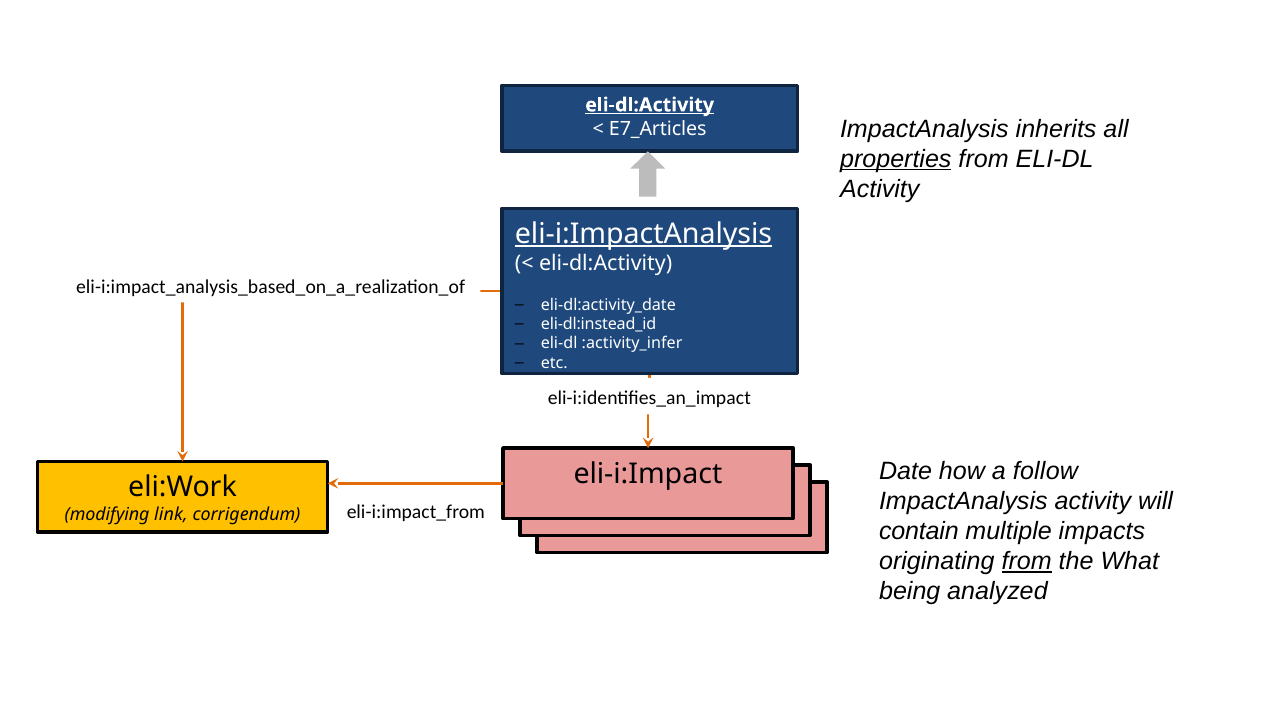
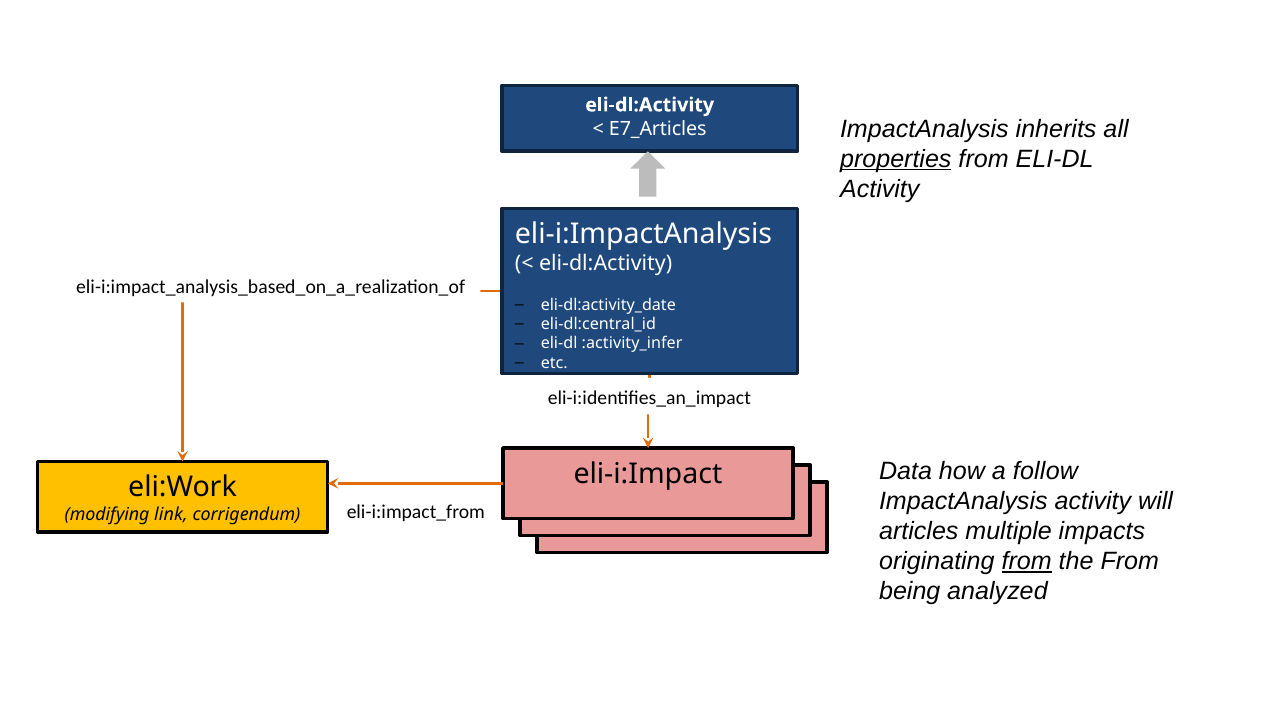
eli-dl:Activity underline: present -> none (650, 105)
eli-i:ImpactAnalysis underline: present -> none (643, 234)
eli-dl:instead_id: eli-dl:instead_id -> eli-dl:central_id (598, 325)
Date: Date -> Data (906, 472)
contain: contain -> articles (919, 532)
the What: What -> From (1130, 562)
